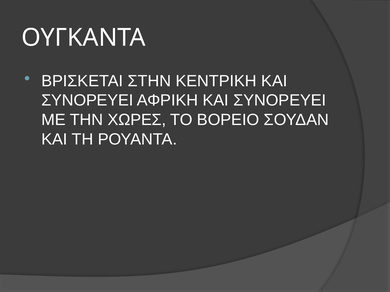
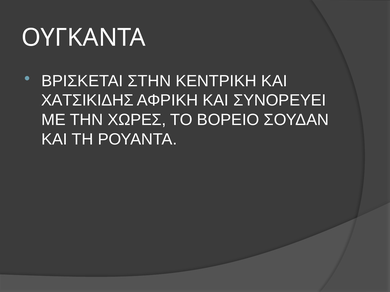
ΣΥΝΟΡΕΥΕΙ: ΣΥΝΟΡΕΥΕΙ -> ΧΑΤΣΙΚΙΔΗΣ (87, 101)
